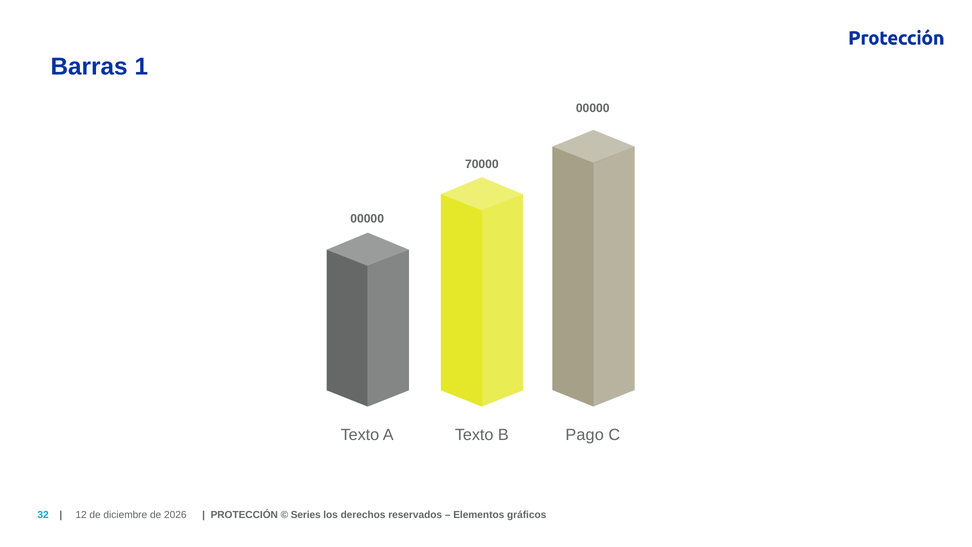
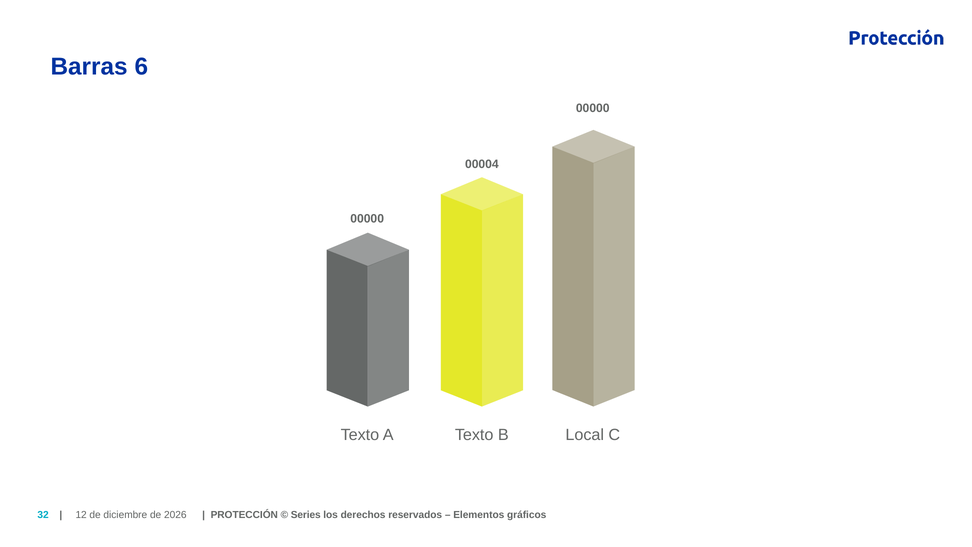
1: 1 -> 6 (141, 67)
70000: 70000 -> 00004 (482, 164)
Pago: Pago -> Local (585, 435)
